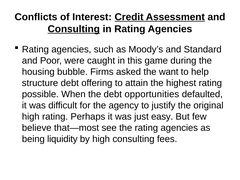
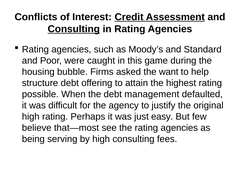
opportunities: opportunities -> management (152, 94)
liquidity: liquidity -> serving (62, 139)
